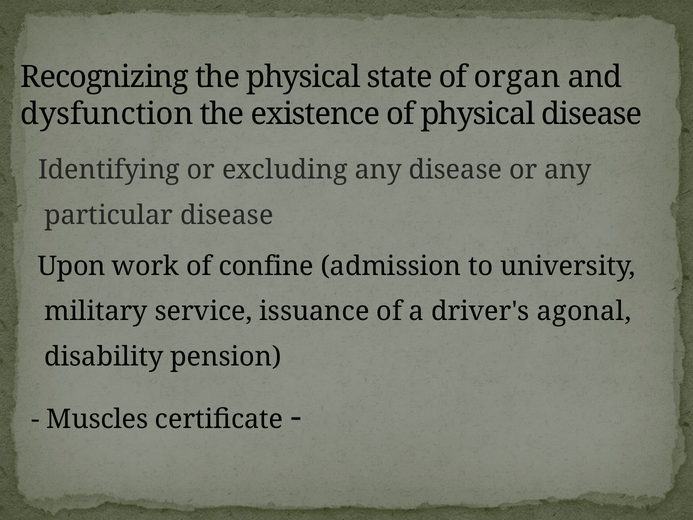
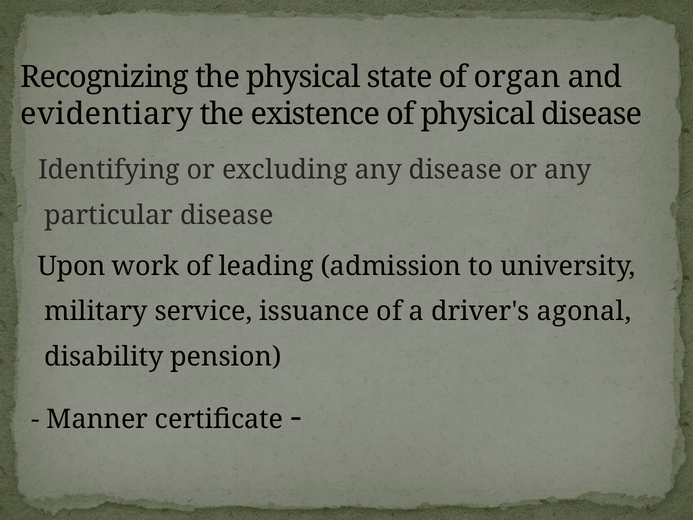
dysfunction: dysfunction -> evidentiary (107, 114)
confine: confine -> leading (266, 266)
Muscles: Muscles -> Manner (97, 419)
